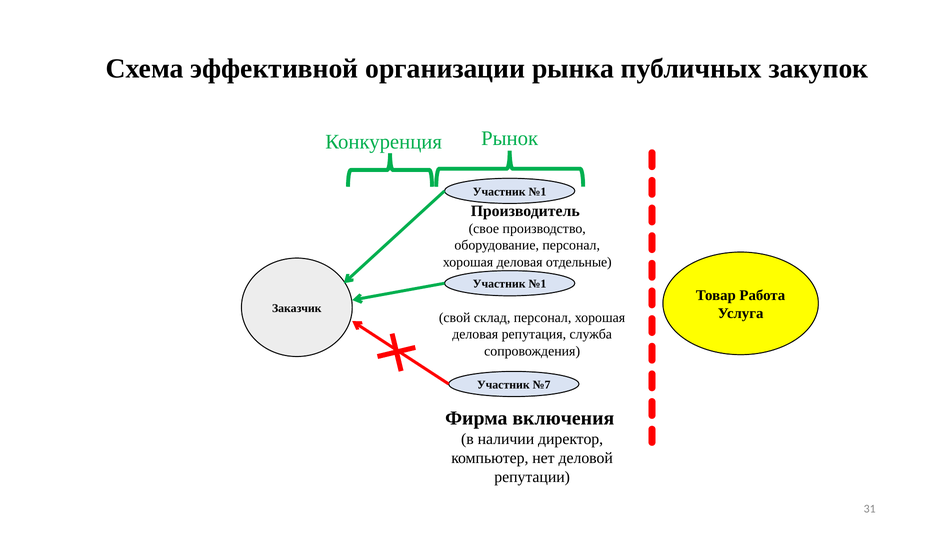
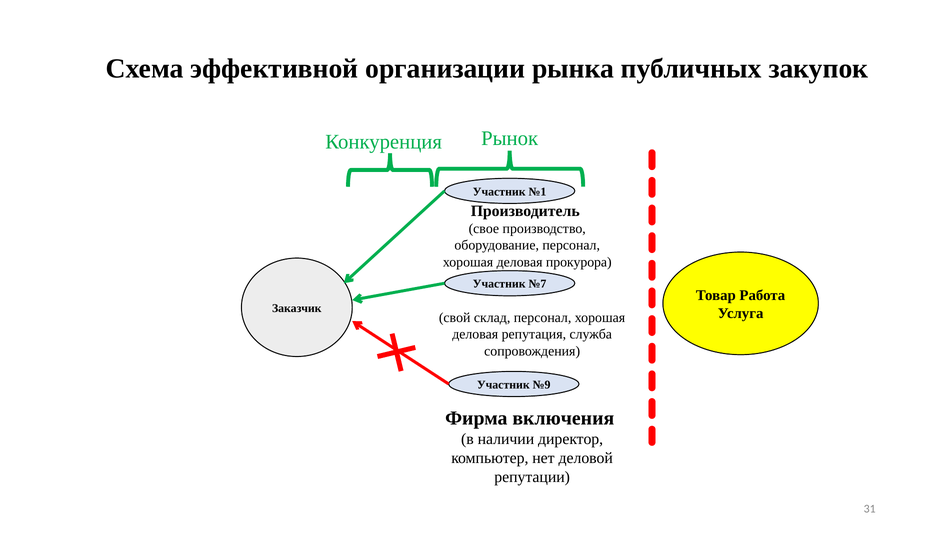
отдельные: отдельные -> прокурора (579, 262)
№1: №1 -> №7 (537, 284)
№7: №7 -> №9 (542, 385)
